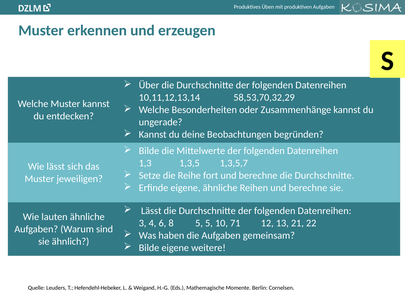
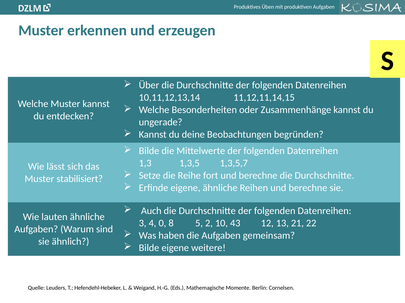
58,53,70,32,29: 58,53,70,32,29 -> 11,12,11,14,15 (264, 98)
jeweiligen: jeweiligen -> stabilisiert (80, 179)
Lässt: Lässt -> Auch (151, 211)
6: 6 -> 0 (162, 224)
5 5: 5 -> 2 (209, 224)
71: 71 -> 43 (235, 224)
